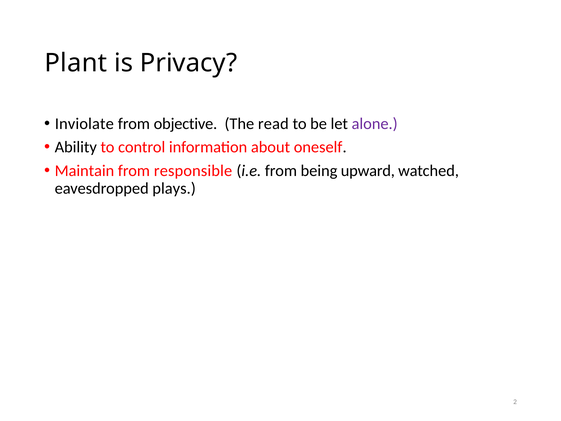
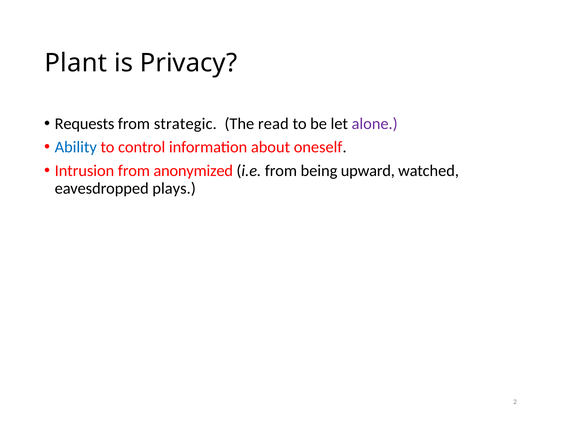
Inviolate: Inviolate -> Requests (85, 124)
objective: objective -> strategic (185, 124)
Ability colour: black -> blue (76, 147)
Maintain: Maintain -> Intrusion (84, 171)
responsible: responsible -> anonymized (193, 171)
